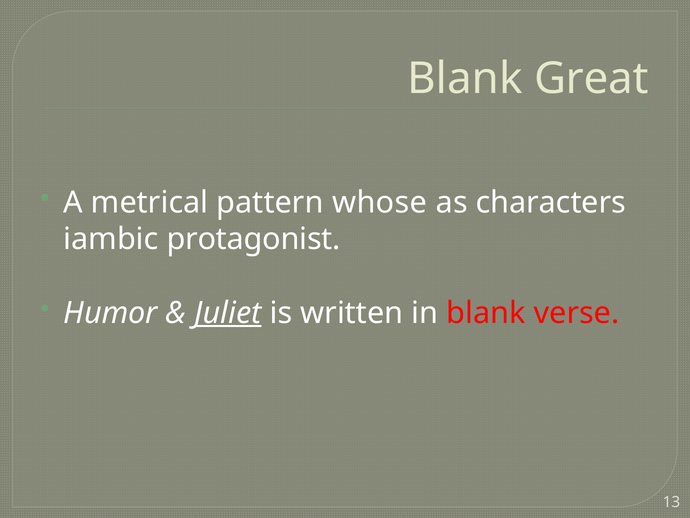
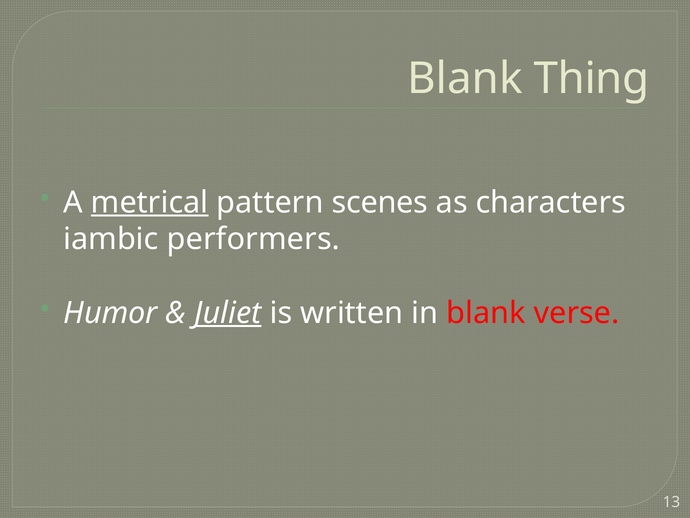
Great: Great -> Thing (592, 79)
metrical underline: none -> present (150, 202)
whose: whose -> scenes (380, 202)
protagonist: protagonist -> performers (253, 239)
